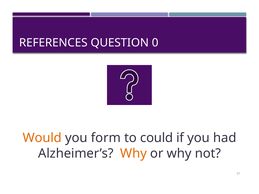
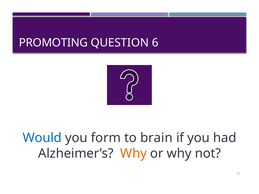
REFERENCES: REFERENCES -> PROMOTING (53, 43)
0: 0 -> 6 (155, 43)
Would colour: orange -> blue (42, 138)
could: could -> brain (156, 138)
